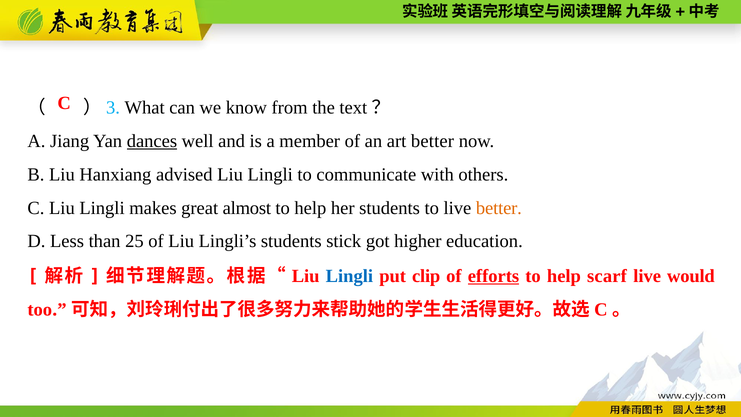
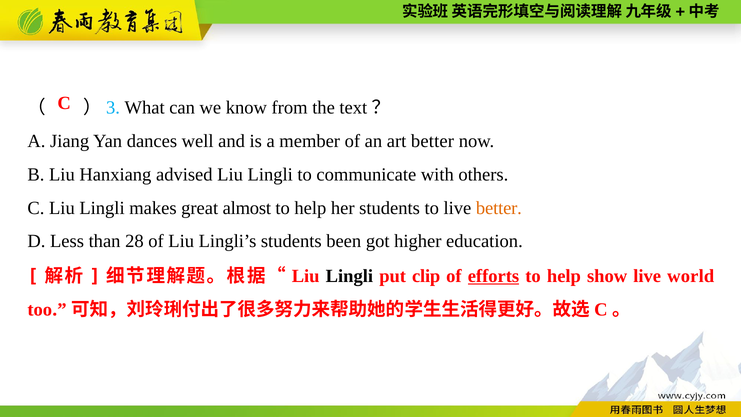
dances underline: present -> none (152, 141)
25: 25 -> 28 (134, 241)
stick: stick -> been (344, 241)
Lingli colour: blue -> black (349, 276)
scarf: scarf -> show (607, 276)
would: would -> world (691, 276)
